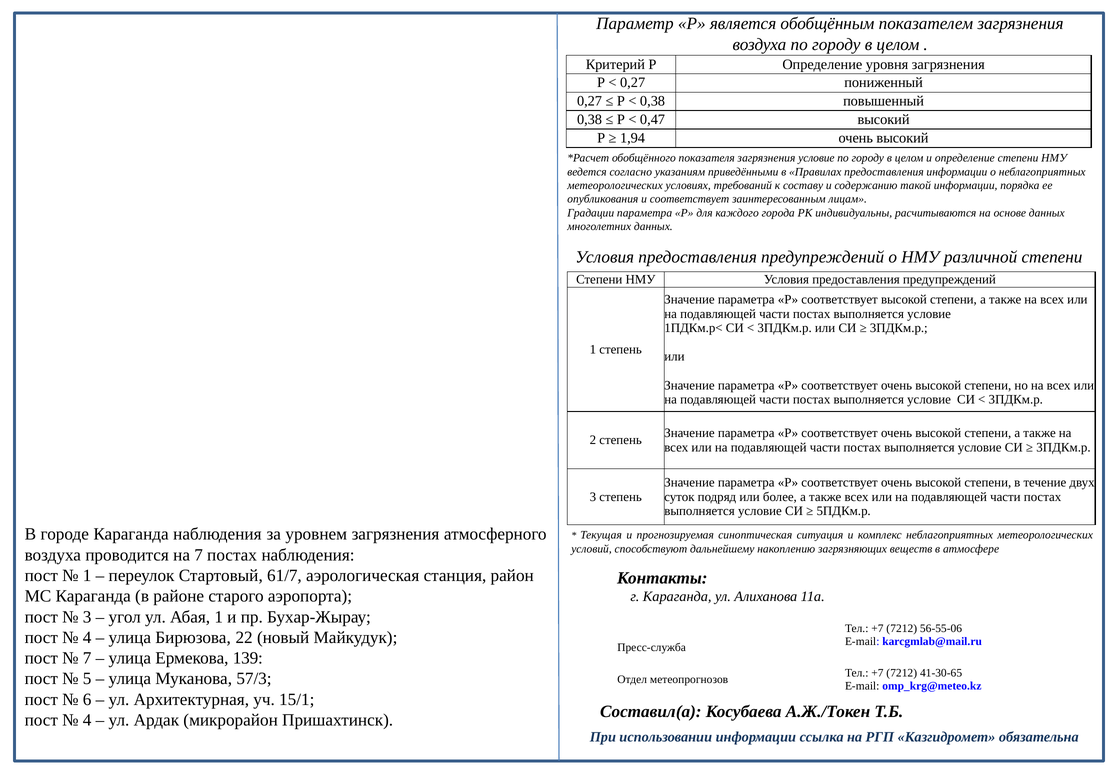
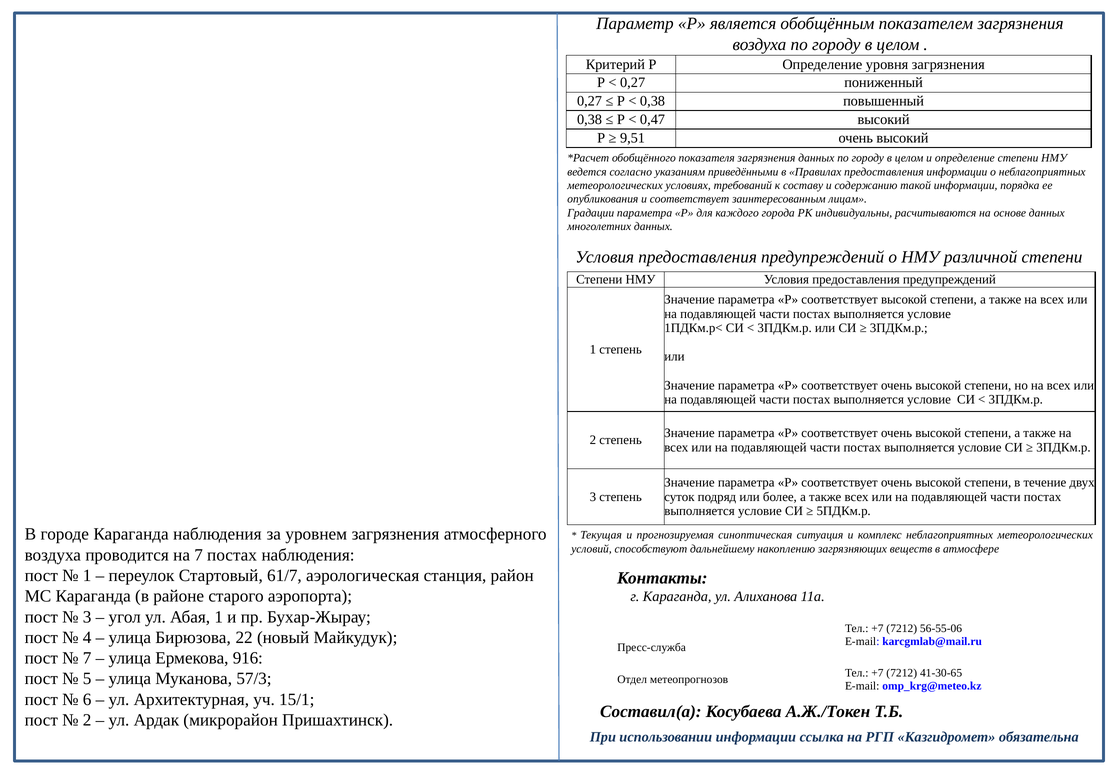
1,94: 1,94 -> 9,51 (632, 138)
загрязнения условие: условие -> данных (816, 158)
139: 139 -> 916 (248, 658)
4: 4 -> 2 (87, 720)
